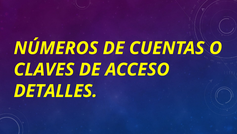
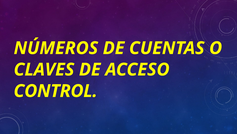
DETALLES: DETALLES -> CONTROL (56, 91)
